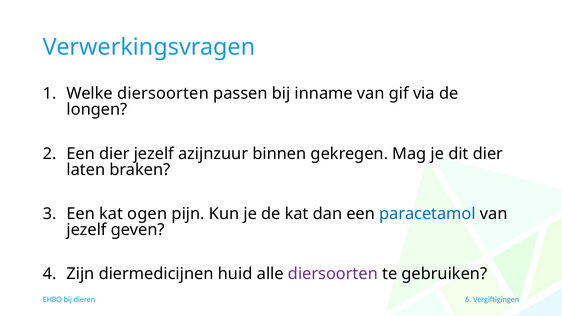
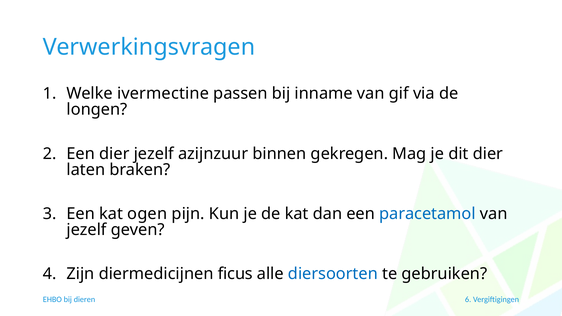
Welke diersoorten: diersoorten -> ivermectine (163, 94)
huid: huid -> ficus (235, 274)
diersoorten colour: purple -> blue (333, 274)
